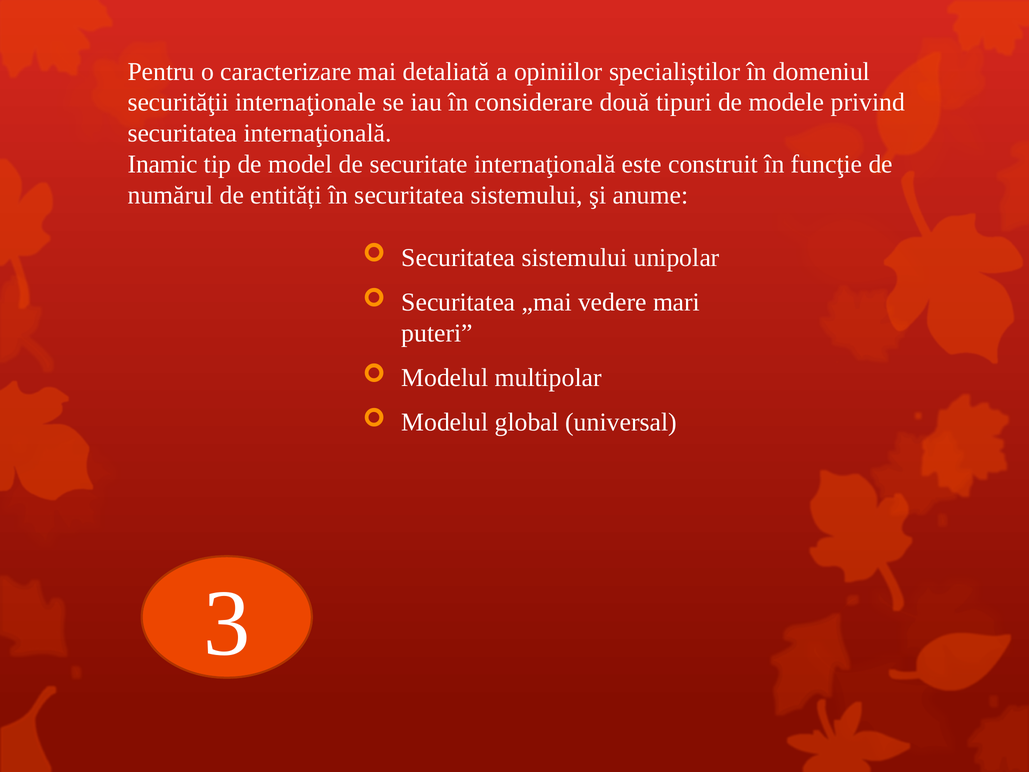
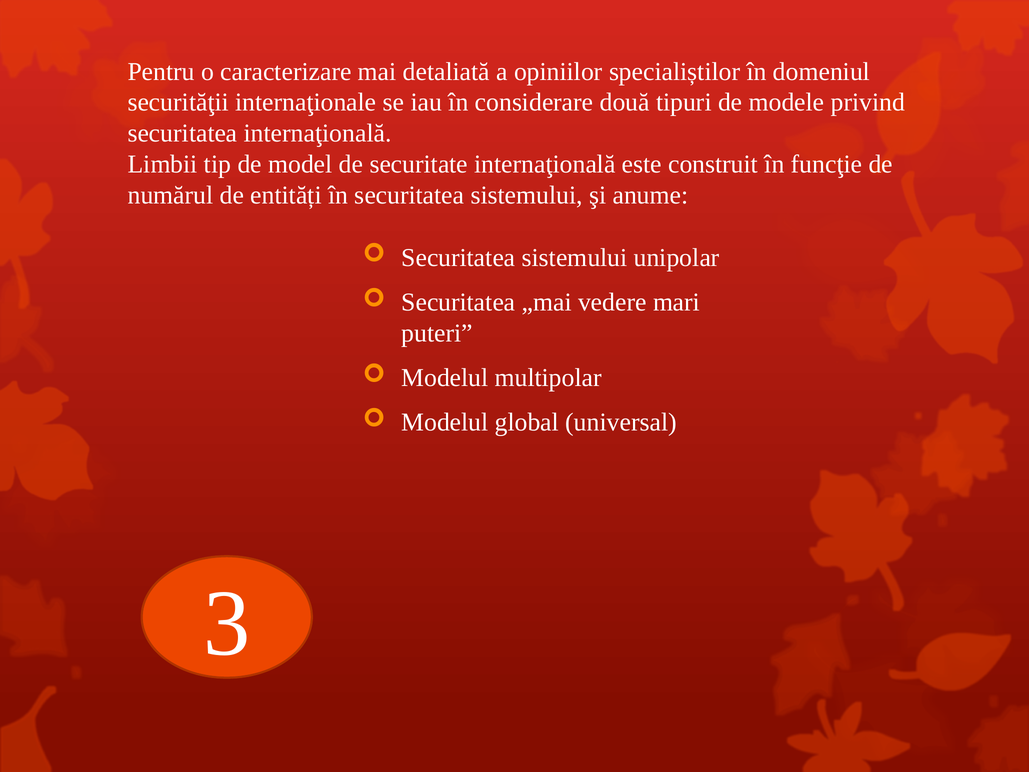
Inamic: Inamic -> Limbii (163, 164)
